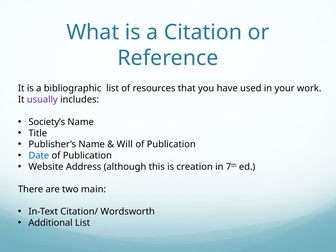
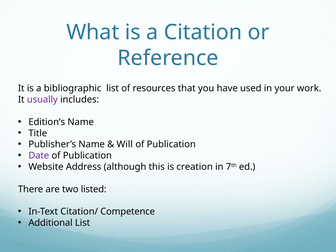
Society’s: Society’s -> Edition’s (47, 122)
Date colour: blue -> purple (39, 156)
main: main -> listed (94, 189)
Wordsworth: Wordsworth -> Competence (128, 212)
